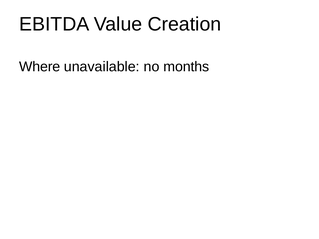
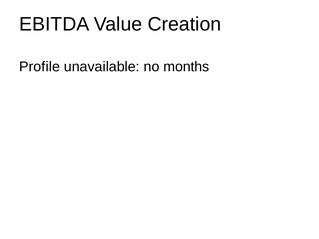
Where: Where -> Profile (40, 67)
